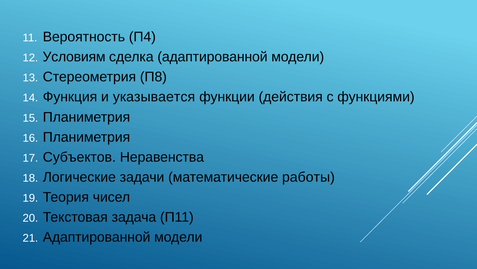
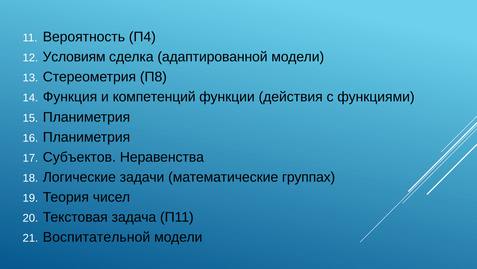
указывается: указывается -> компетенций (154, 97)
работы: работы -> группах (309, 177)
Адаптированной: Адаптированной -> Воспитательной (97, 237)
